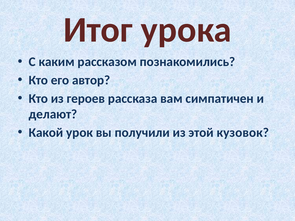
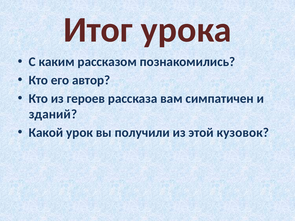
делают: делают -> зданий (53, 114)
